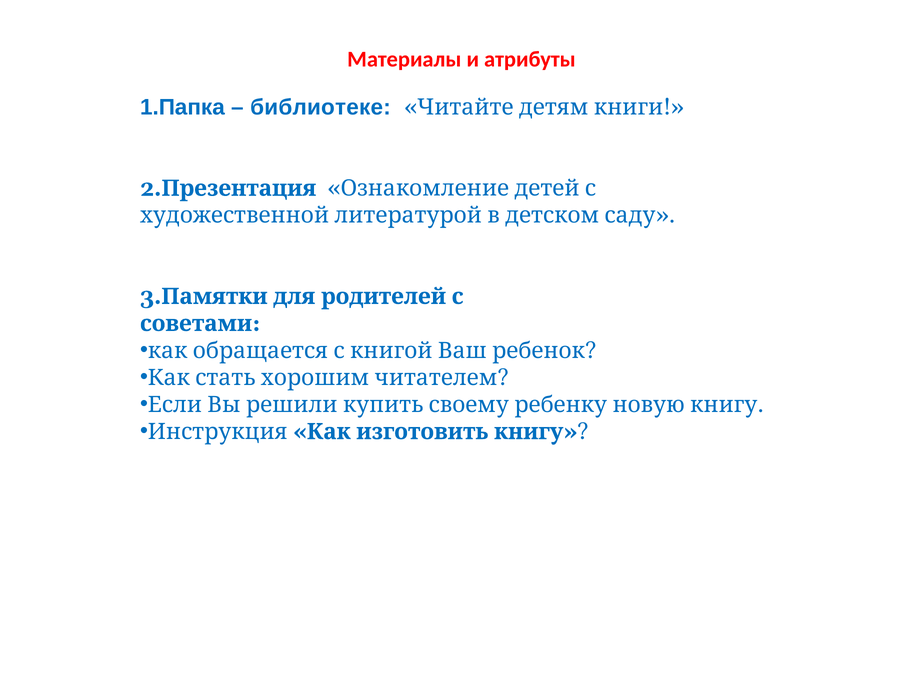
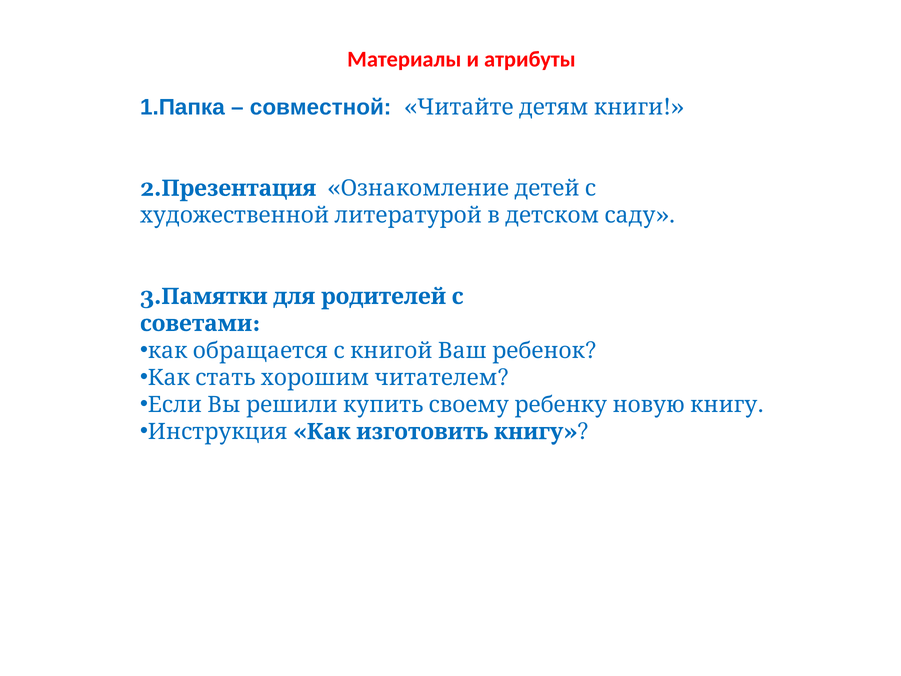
библиотеке: библиотеке -> совместной (321, 107)
